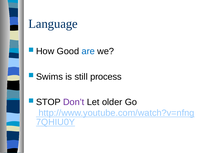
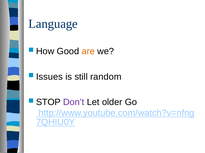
are colour: blue -> orange (88, 52)
Swims: Swims -> Issues (49, 77)
process: process -> random (106, 77)
